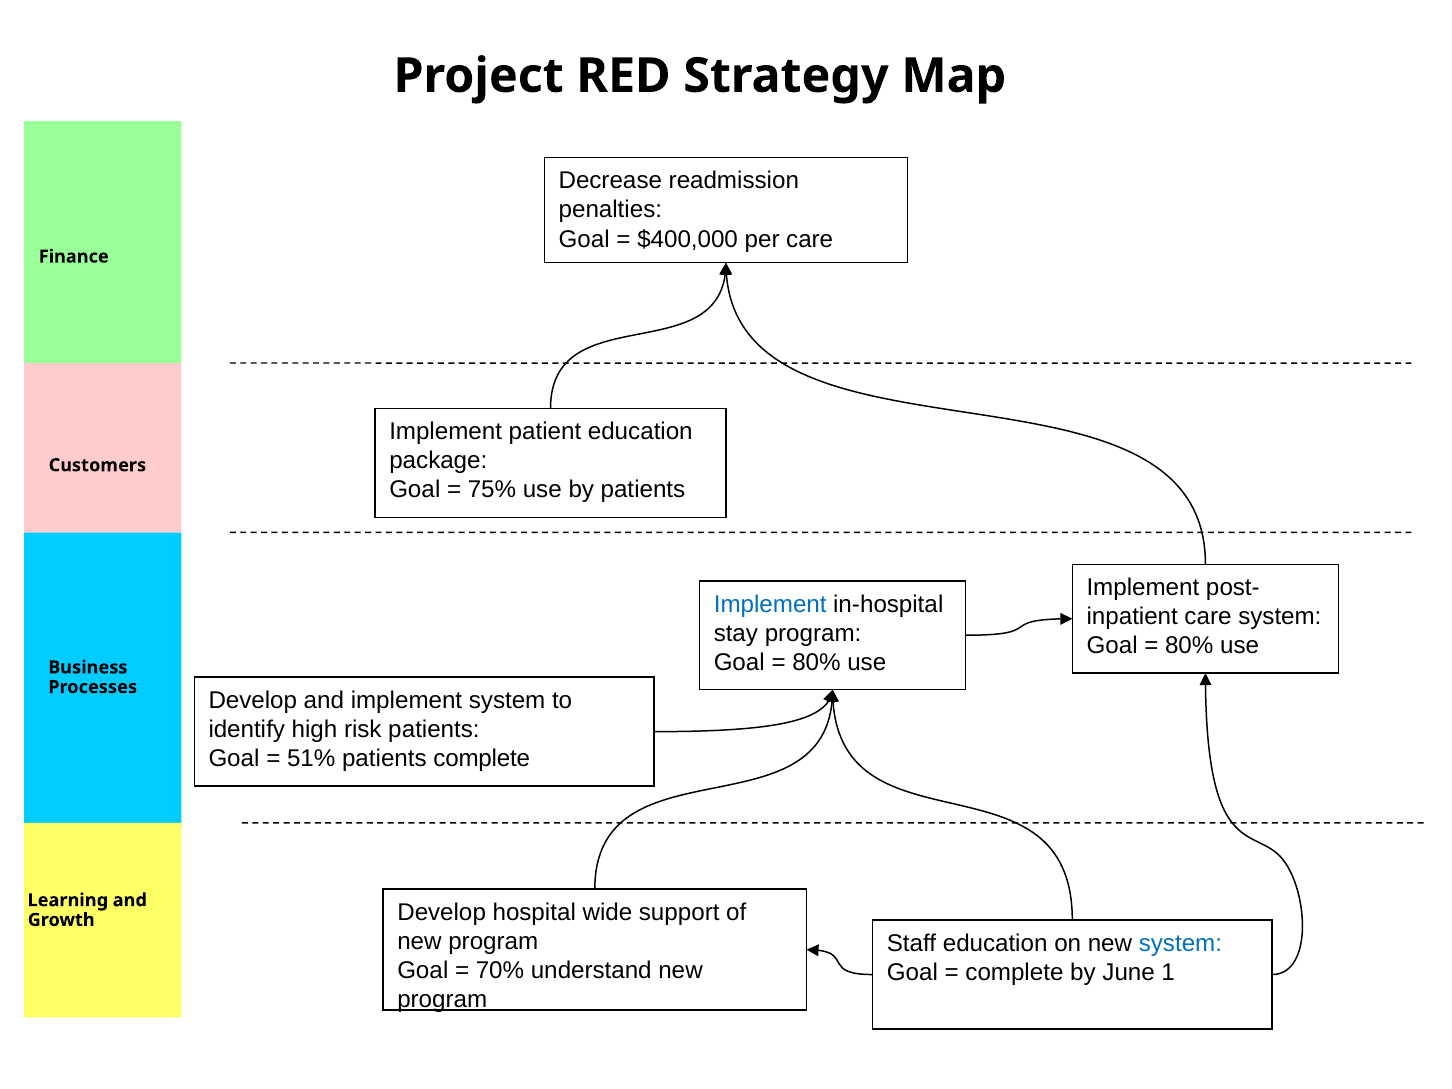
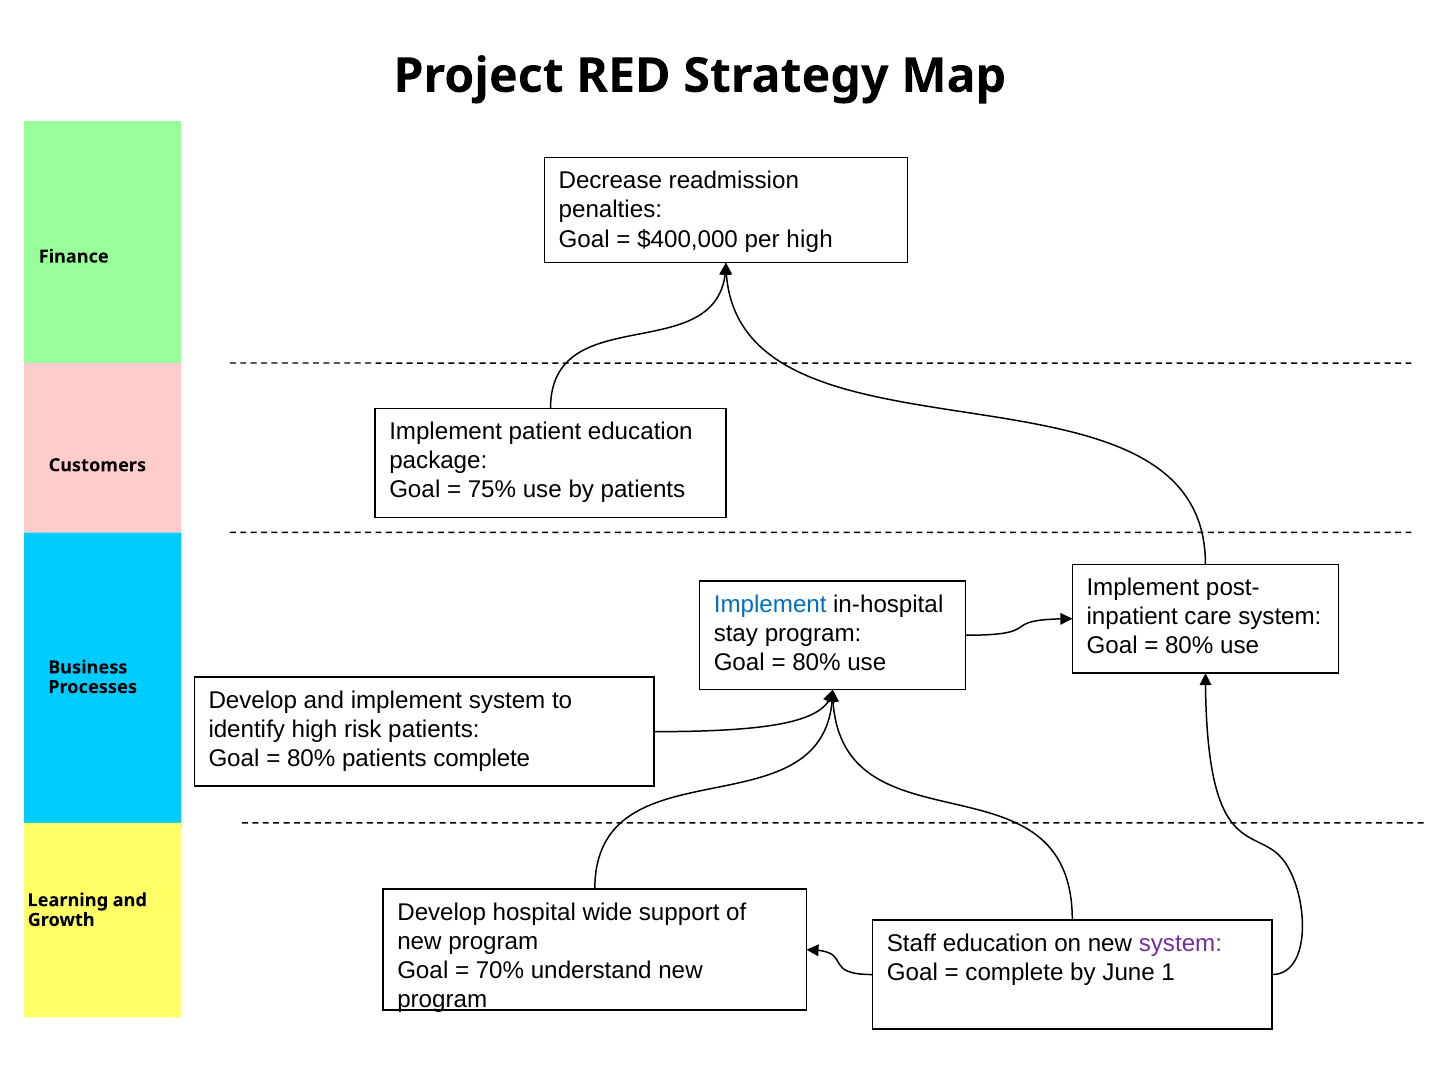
per care: care -> high (810, 239)
51%: 51% -> 80% (311, 759)
system colour: blue -> purple (1180, 943)
